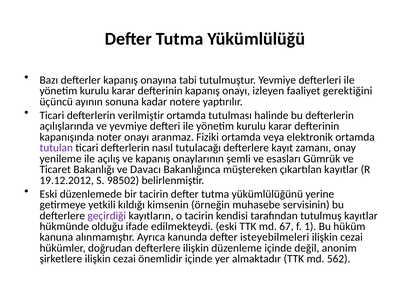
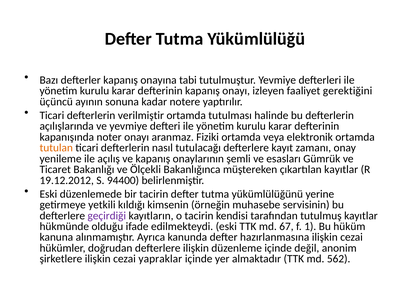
tutulan colour: purple -> orange (56, 148)
Davacı: Davacı -> Ölçekli (146, 170)
98502: 98502 -> 94400 (123, 181)
isteyebilmeleri: isteyebilmeleri -> hazırlanmasına (275, 238)
önemlidir: önemlidir -> yapraklar (160, 259)
